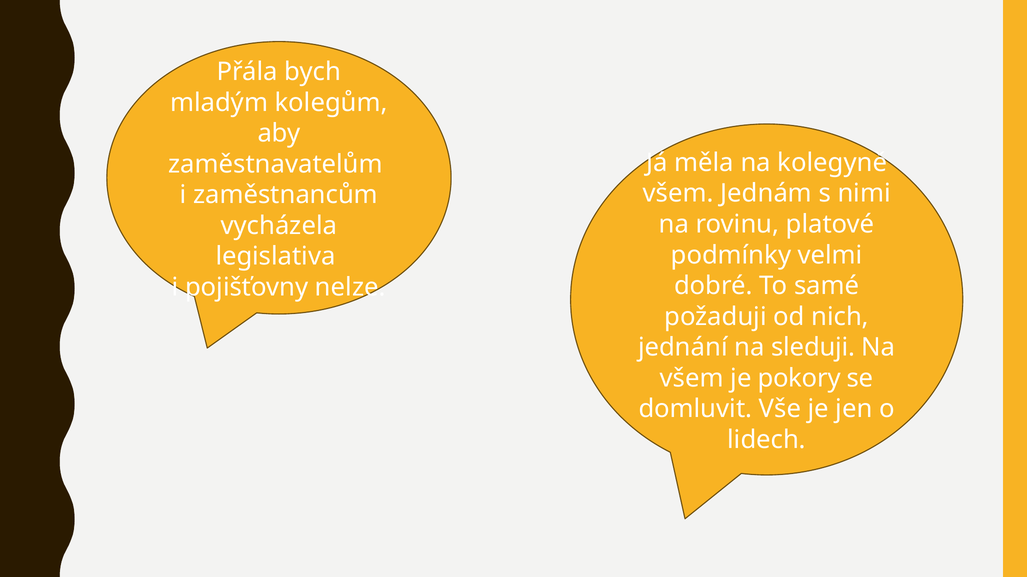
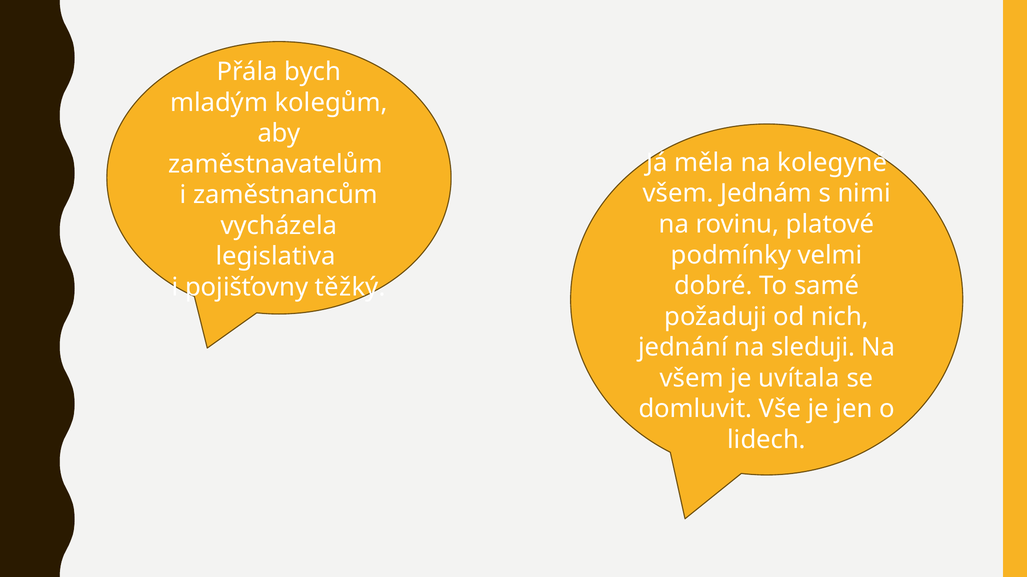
nelze: nelze -> těžký (350, 288)
pokory: pokory -> uvítala (799, 379)
